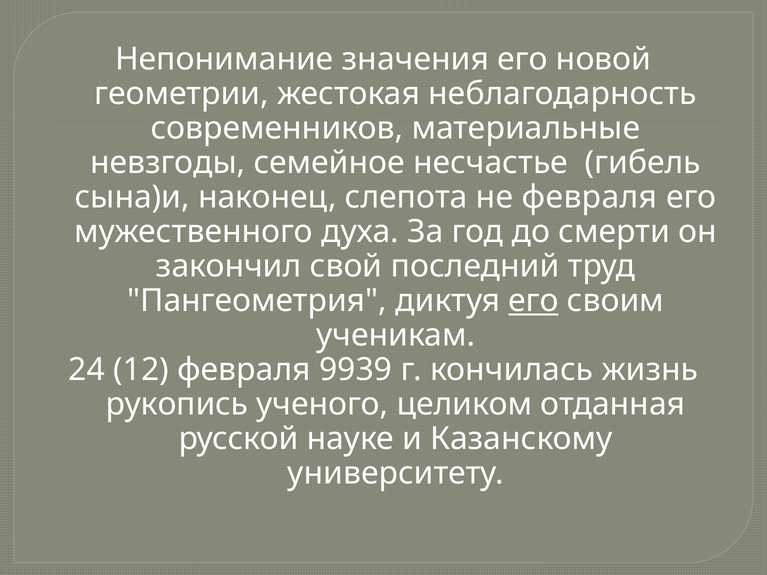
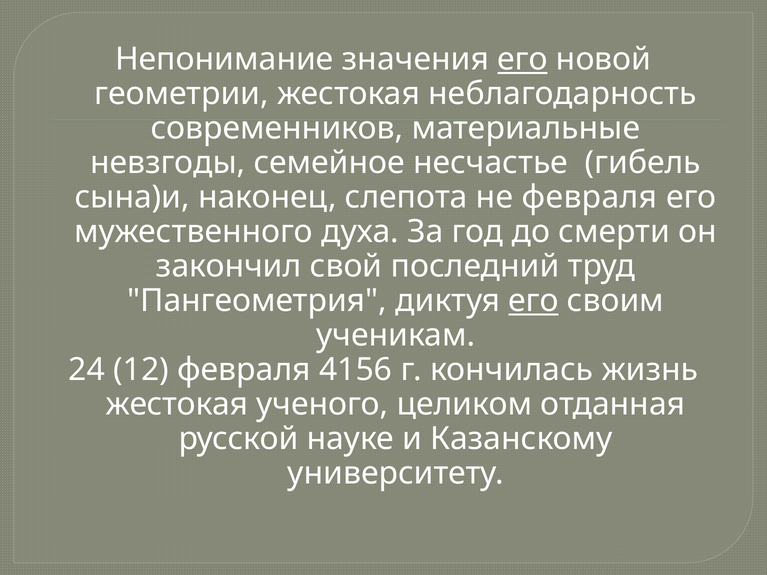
его underline: none -> present (523, 59)
9939: 9939 -> 4156 (356, 370)
рукопись: рукопись -> жестокая (177, 404)
